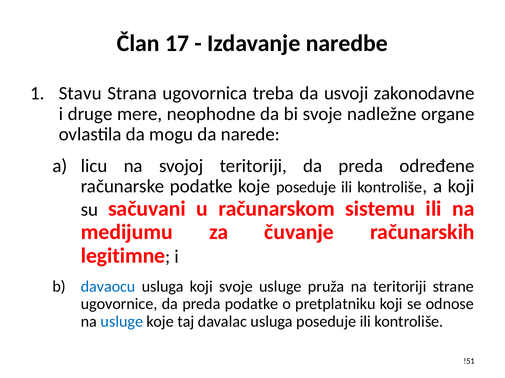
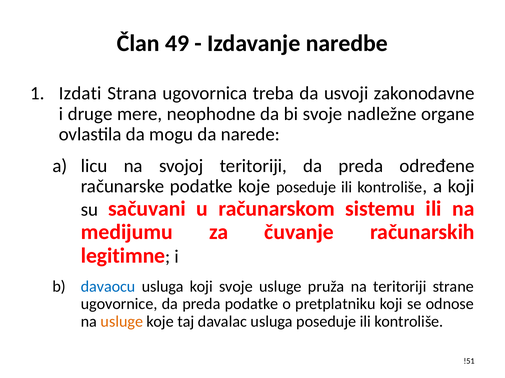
17: 17 -> 49 (177, 43)
Stavu: Stavu -> Izdati (80, 94)
usluge colour: blue -> orange (122, 322)
